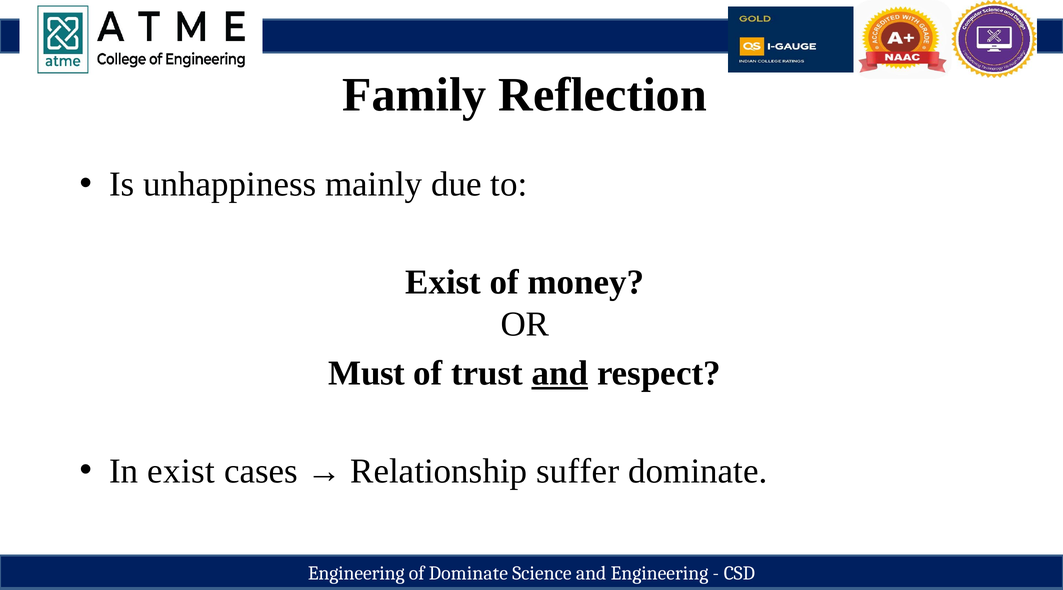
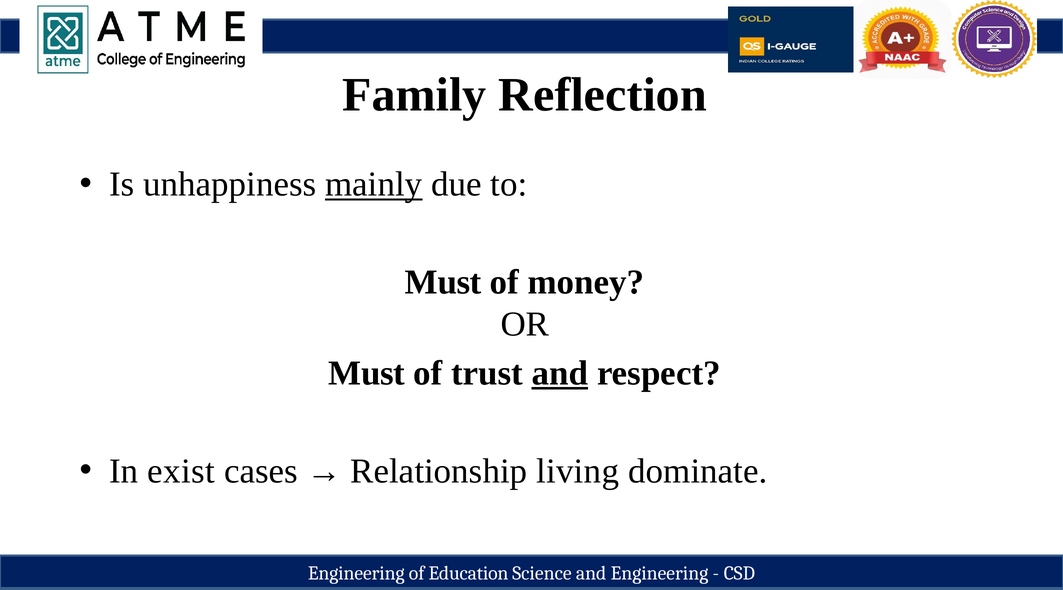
mainly underline: none -> present (374, 185)
Exist: Exist -> Must (443, 283)
suffer: suffer -> living (578, 472)
of Dominate: Dominate -> Education (468, 574)
